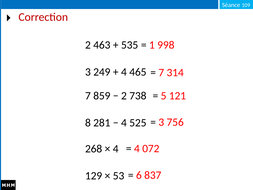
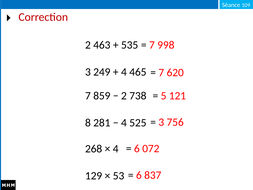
1: 1 -> 7 (152, 45)
314: 314 -> 620 (175, 73)
4: 4 -> 6 (137, 148)
